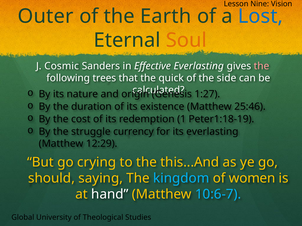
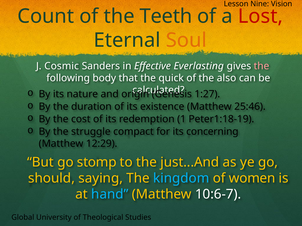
Outer: Outer -> Count (46, 16)
Earth: Earth -> Teeth (166, 16)
Lost colour: blue -> red (260, 16)
trees: trees -> body (104, 78)
side: side -> also (227, 78)
currency: currency -> compact (133, 132)
its everlasting: everlasting -> concerning (212, 132)
crying: crying -> stomp (97, 163)
this...And: this...And -> just...And (190, 163)
hand colour: white -> light blue (110, 195)
10:6-7 colour: light blue -> white (218, 195)
